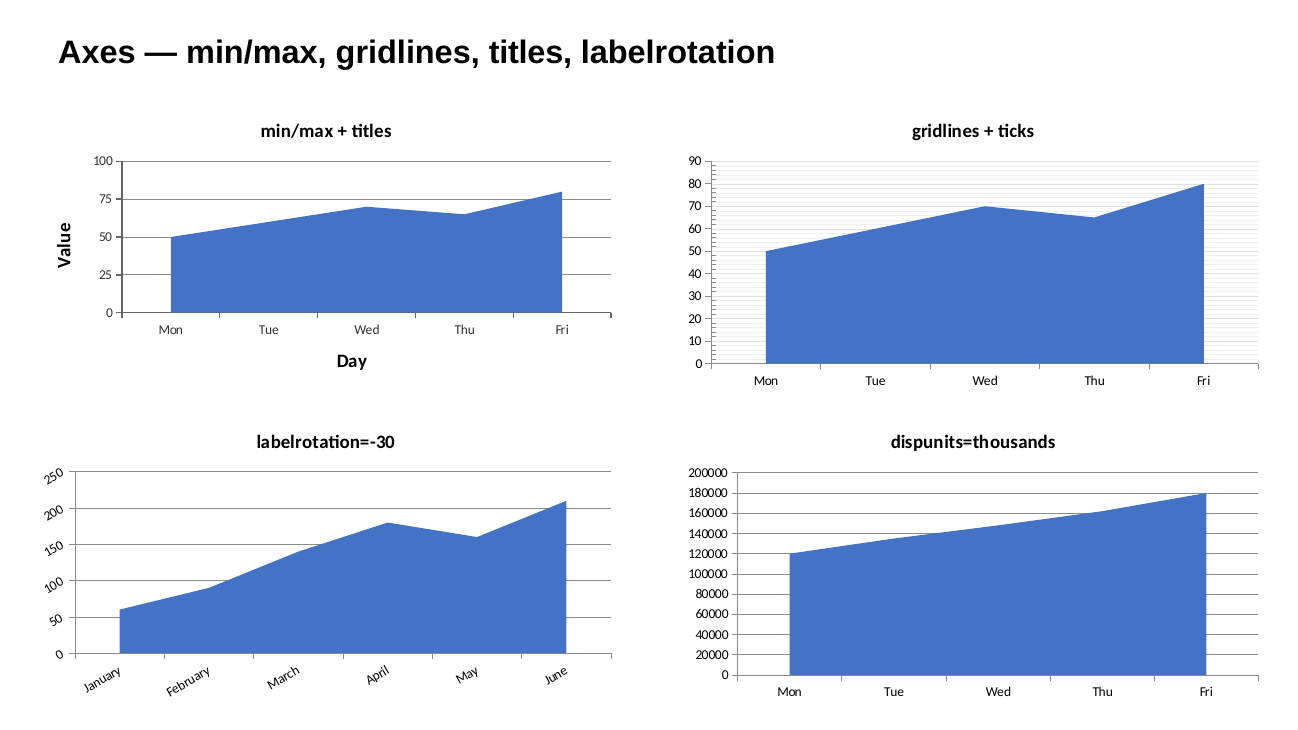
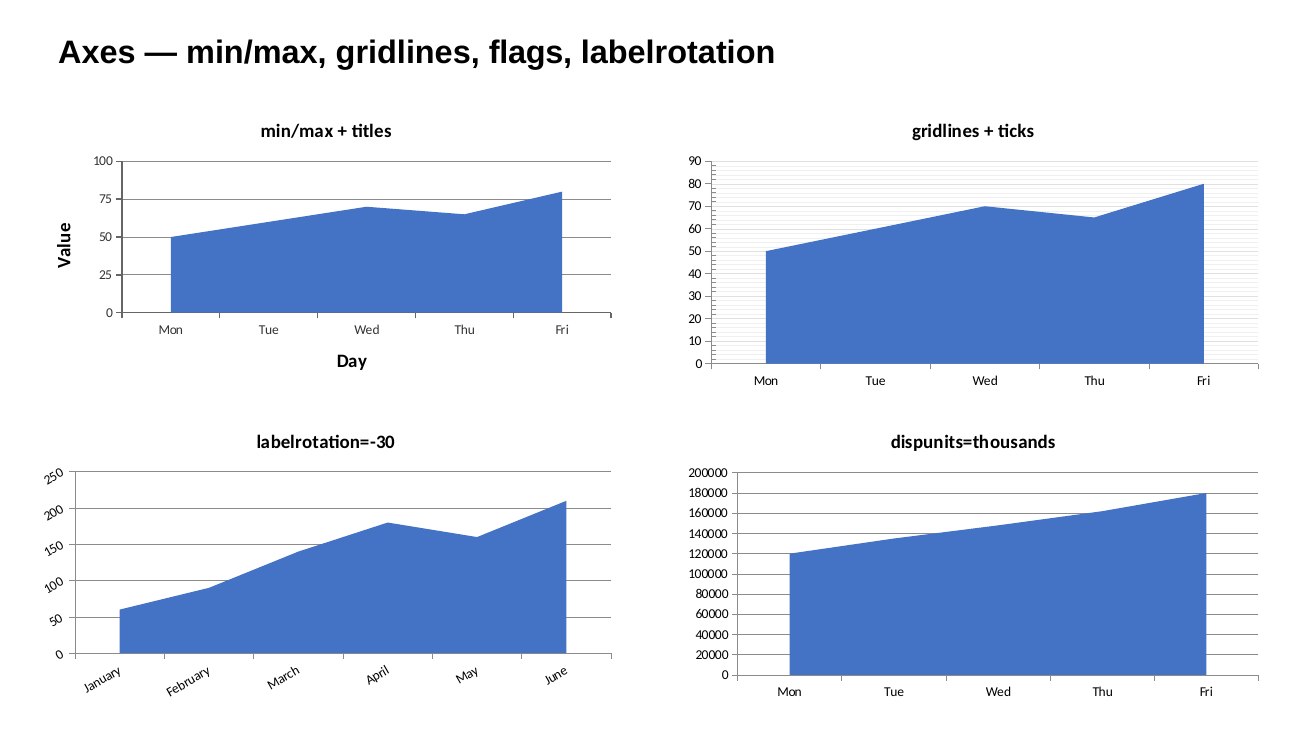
gridlines titles: titles -> flags (530, 53)
